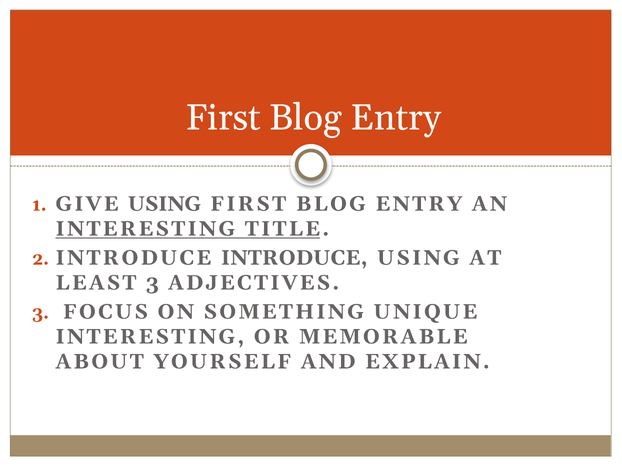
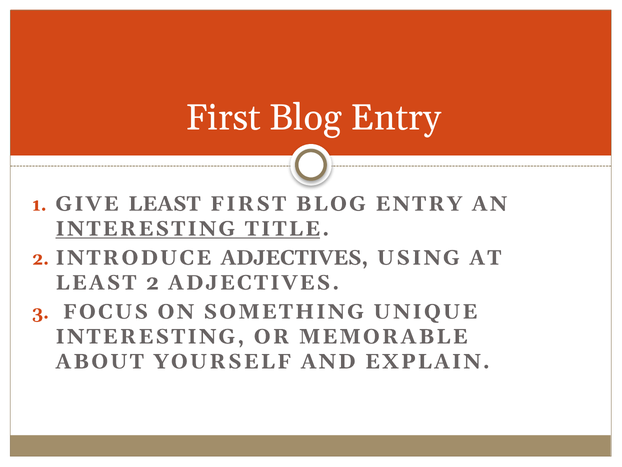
GIVE USING: USING -> LEAST (164, 204)
INTRODUCE INTRODUCE: INTRODUCE -> ADJECTIVES (294, 258)
LEAST 3: 3 -> 2 (152, 282)
